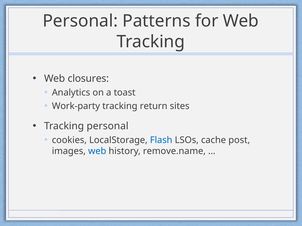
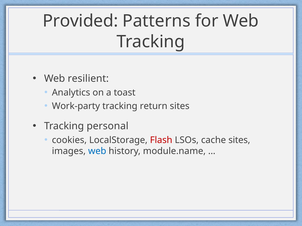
Personal: Personal -> Provided (80, 21)
closures: closures -> resilient (88, 79)
Flash colour: blue -> red (161, 140)
cache post: post -> sites (239, 140)
remove.name: remove.name -> module.name (174, 151)
